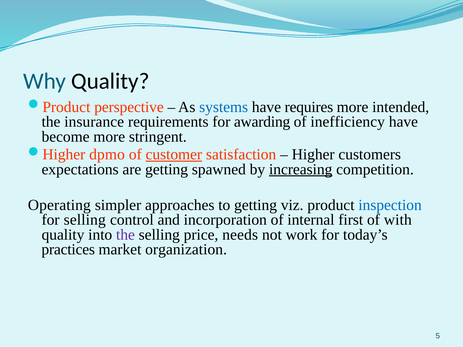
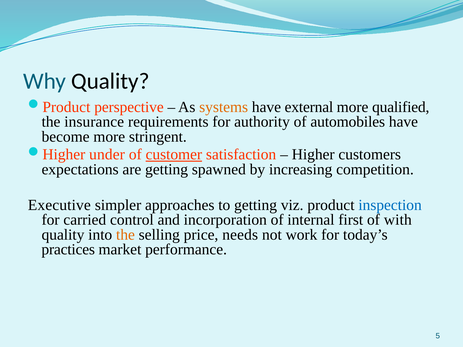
systems colour: blue -> orange (224, 107)
requires: requires -> external (309, 107)
intended: intended -> qualified (401, 107)
awarding: awarding -> authority (262, 122)
inefficiency: inefficiency -> automobiles (348, 122)
dpmo: dpmo -> under (107, 155)
increasing underline: present -> none (301, 169)
Operating: Operating -> Executive (59, 205)
for selling: selling -> carried (85, 220)
the colour: purple -> orange (125, 235)
organization: organization -> performance (186, 250)
